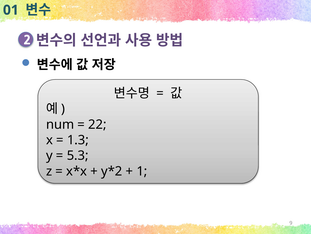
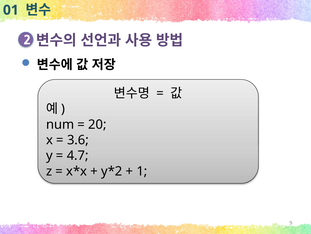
22: 22 -> 20 (97, 124)
1.3: 1.3 -> 3.6 (78, 140)
5.3: 5.3 -> 4.7 (78, 155)
